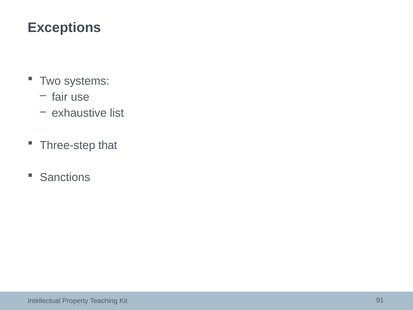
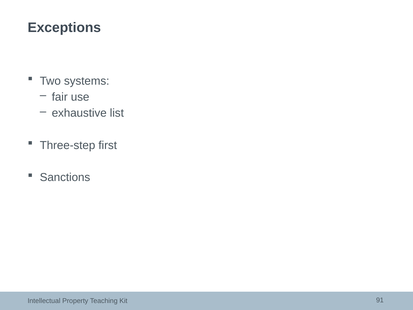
that: that -> first (108, 145)
